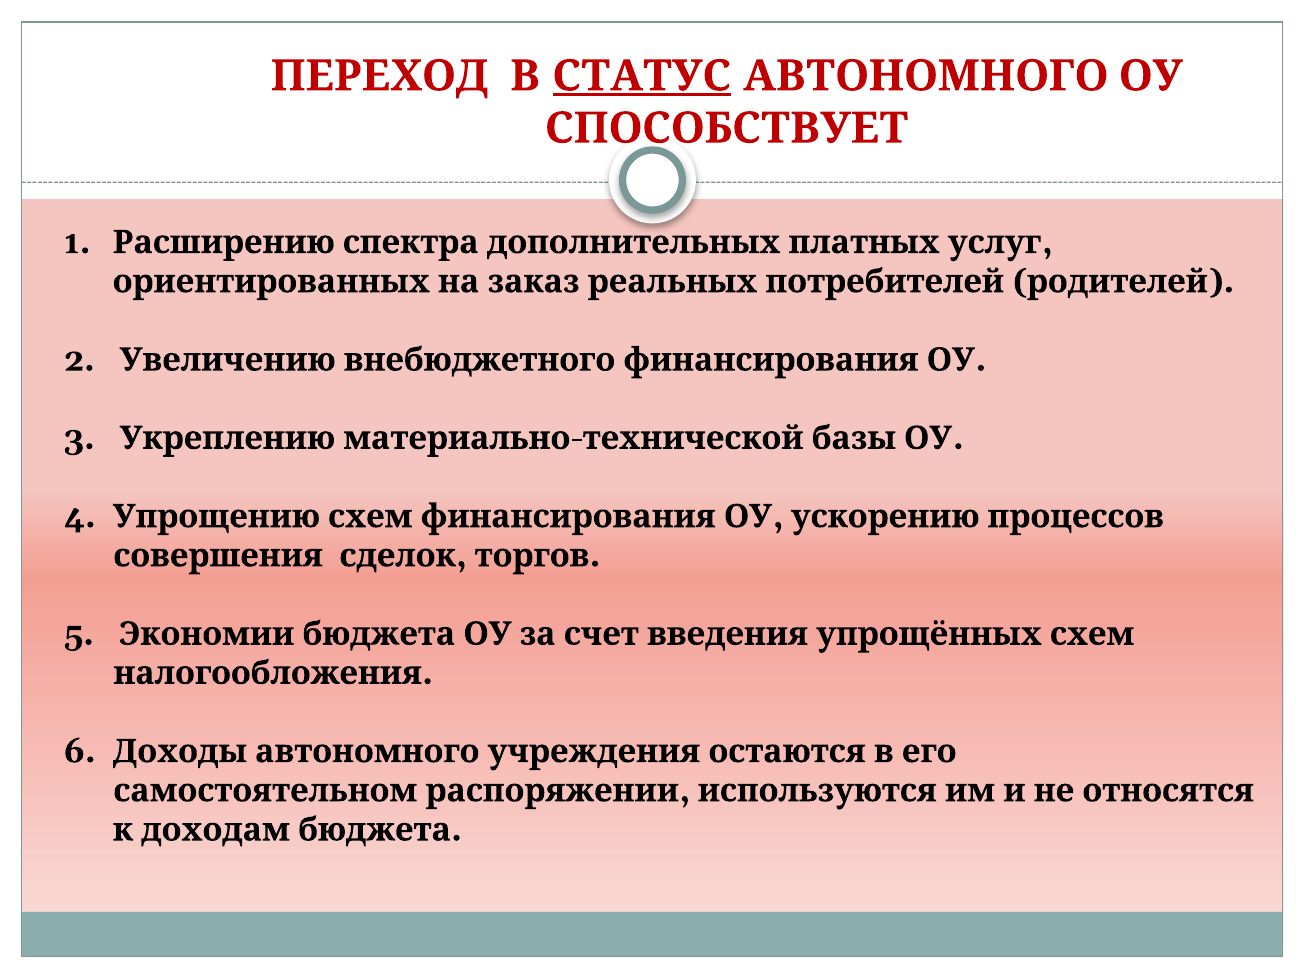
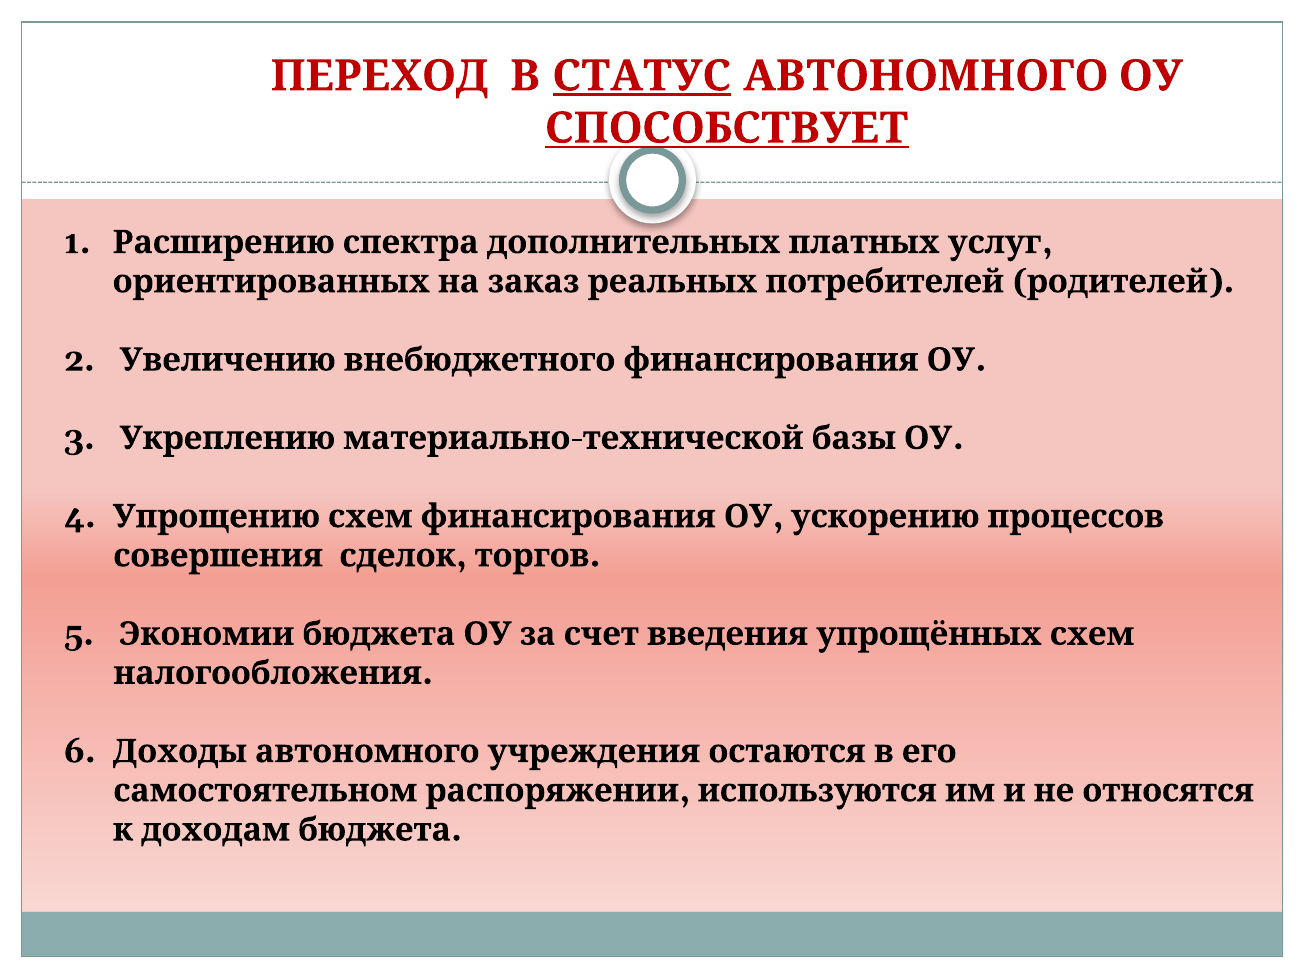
СПОСОБСТВУЕТ underline: none -> present (727, 128)
